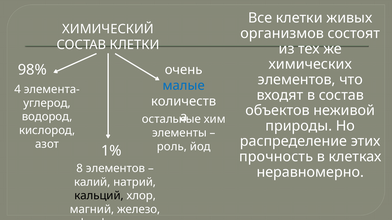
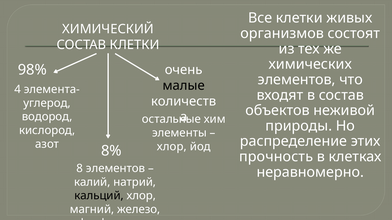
малые colour: blue -> black (184, 86)
роль: роль -> хлор (172, 147)
1%: 1% -> 8% (111, 151)
